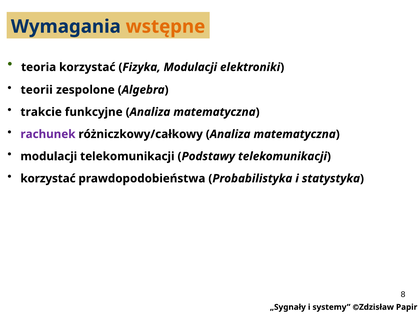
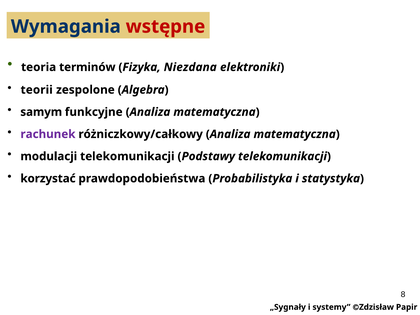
wstępne colour: orange -> red (165, 27)
teoria korzystać: korzystać -> terminów (87, 67)
Fizyka Modulacji: Modulacji -> Niezdana (190, 67)
trakcie: trakcie -> samym (41, 112)
